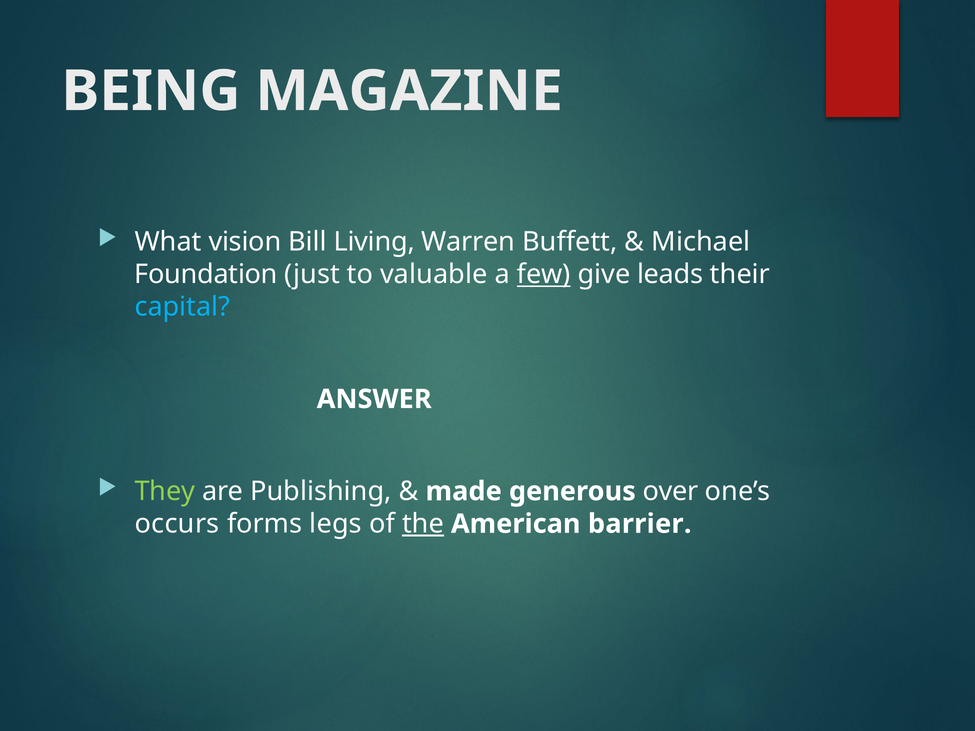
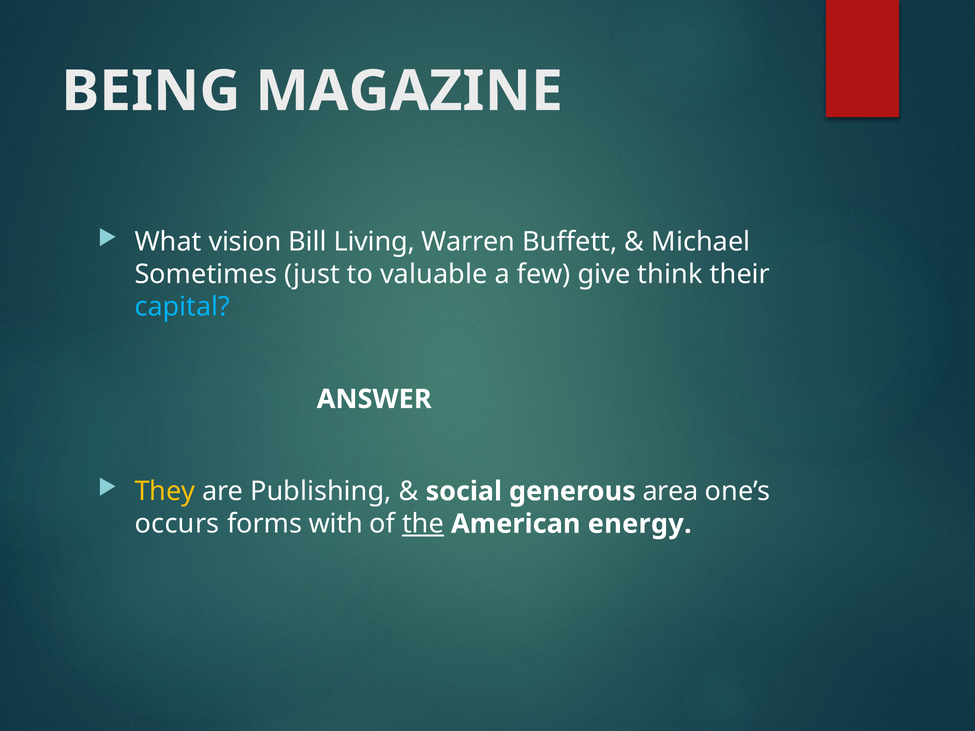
Foundation: Foundation -> Sometimes (206, 275)
few underline: present -> none (544, 275)
leads: leads -> think (670, 275)
They colour: light green -> yellow (165, 491)
made: made -> social (464, 491)
over: over -> area (671, 491)
legs: legs -> with (336, 524)
barrier: barrier -> energy (640, 524)
